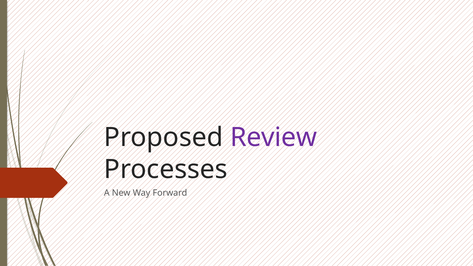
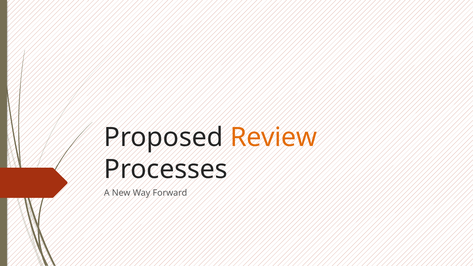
Review colour: purple -> orange (274, 138)
